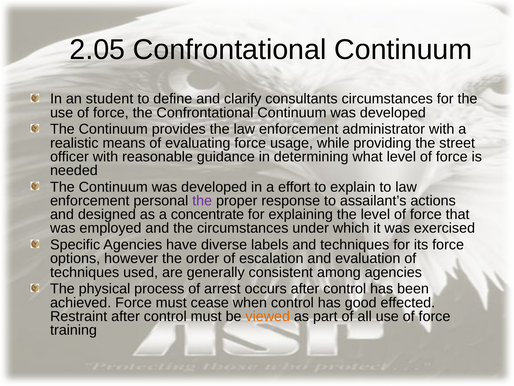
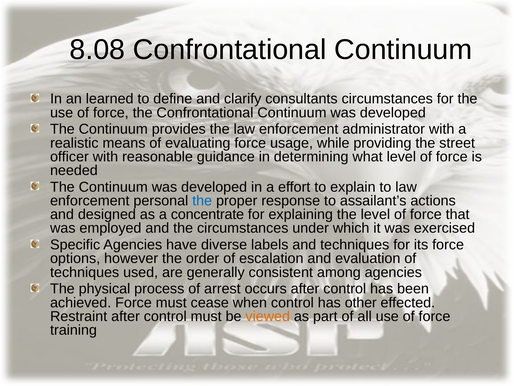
2.05: 2.05 -> 8.08 (97, 50)
student: student -> learned (110, 99)
the colour: purple -> blue (202, 201)
good: good -> other (361, 302)
